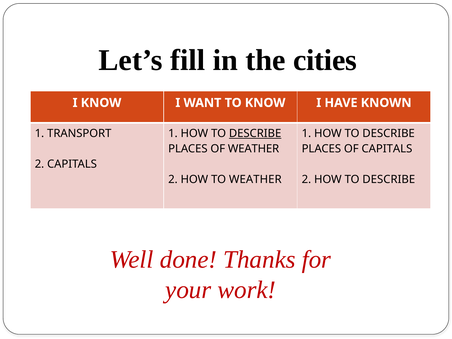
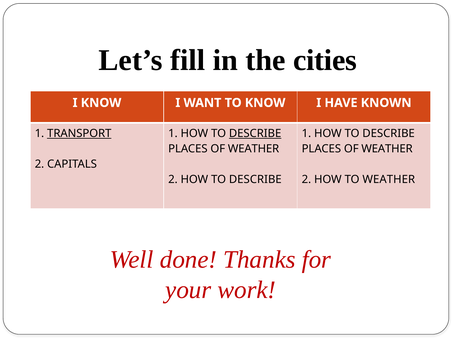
TRANSPORT underline: none -> present (79, 133)
CAPITALS: CAPITALS -> WEATHER (387, 149)
2 HOW TO WEATHER: WEATHER -> DESCRIBE (255, 180)
2 HOW TO DESCRIBE: DESCRIBE -> WEATHER (389, 180)
